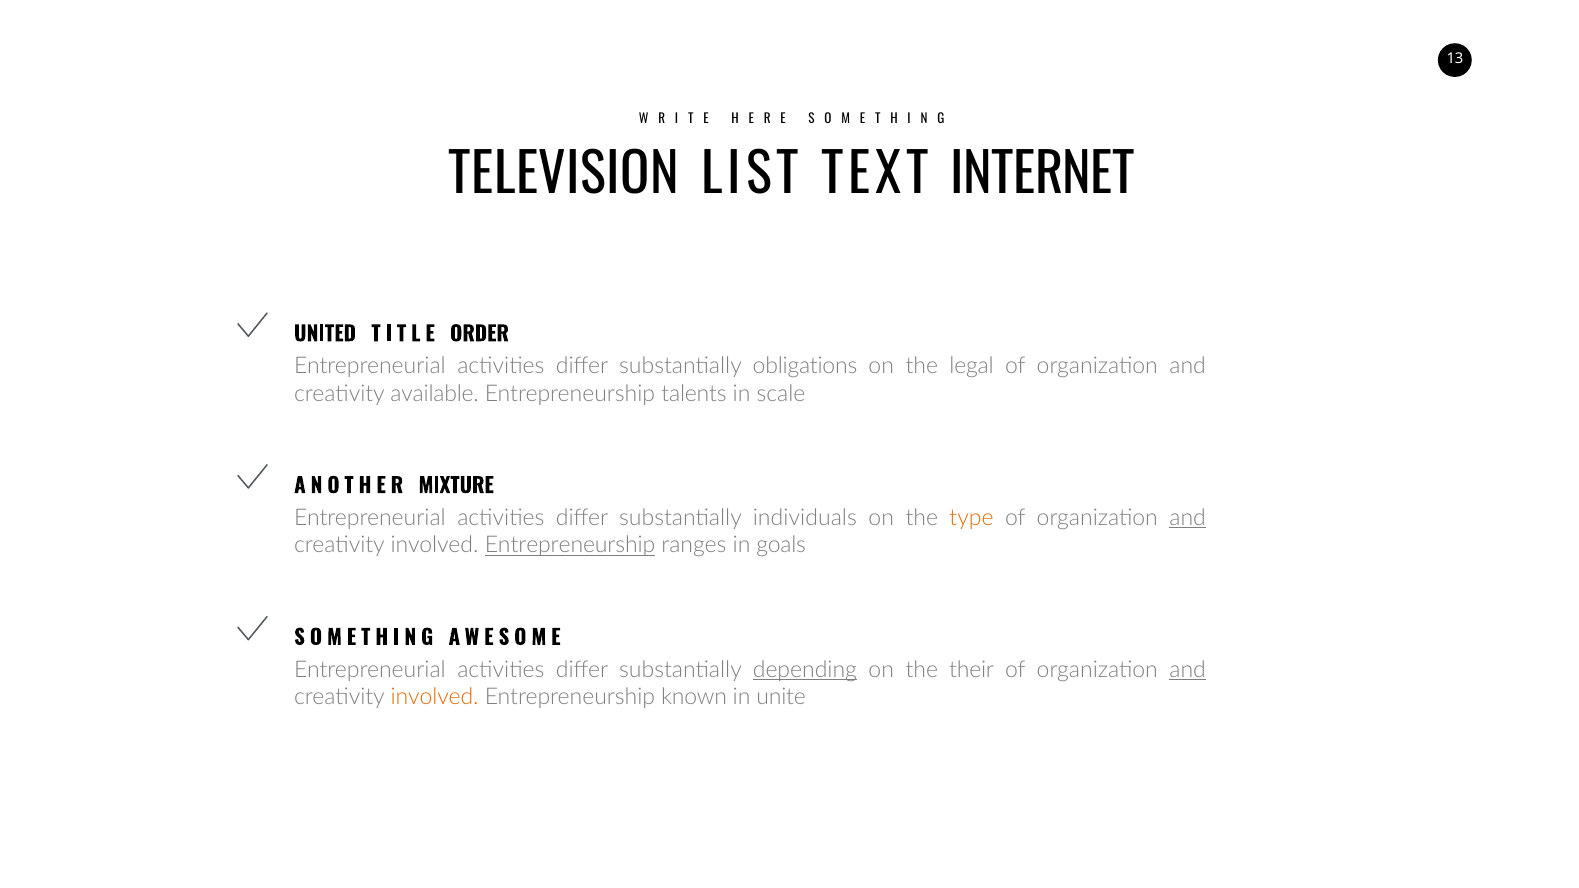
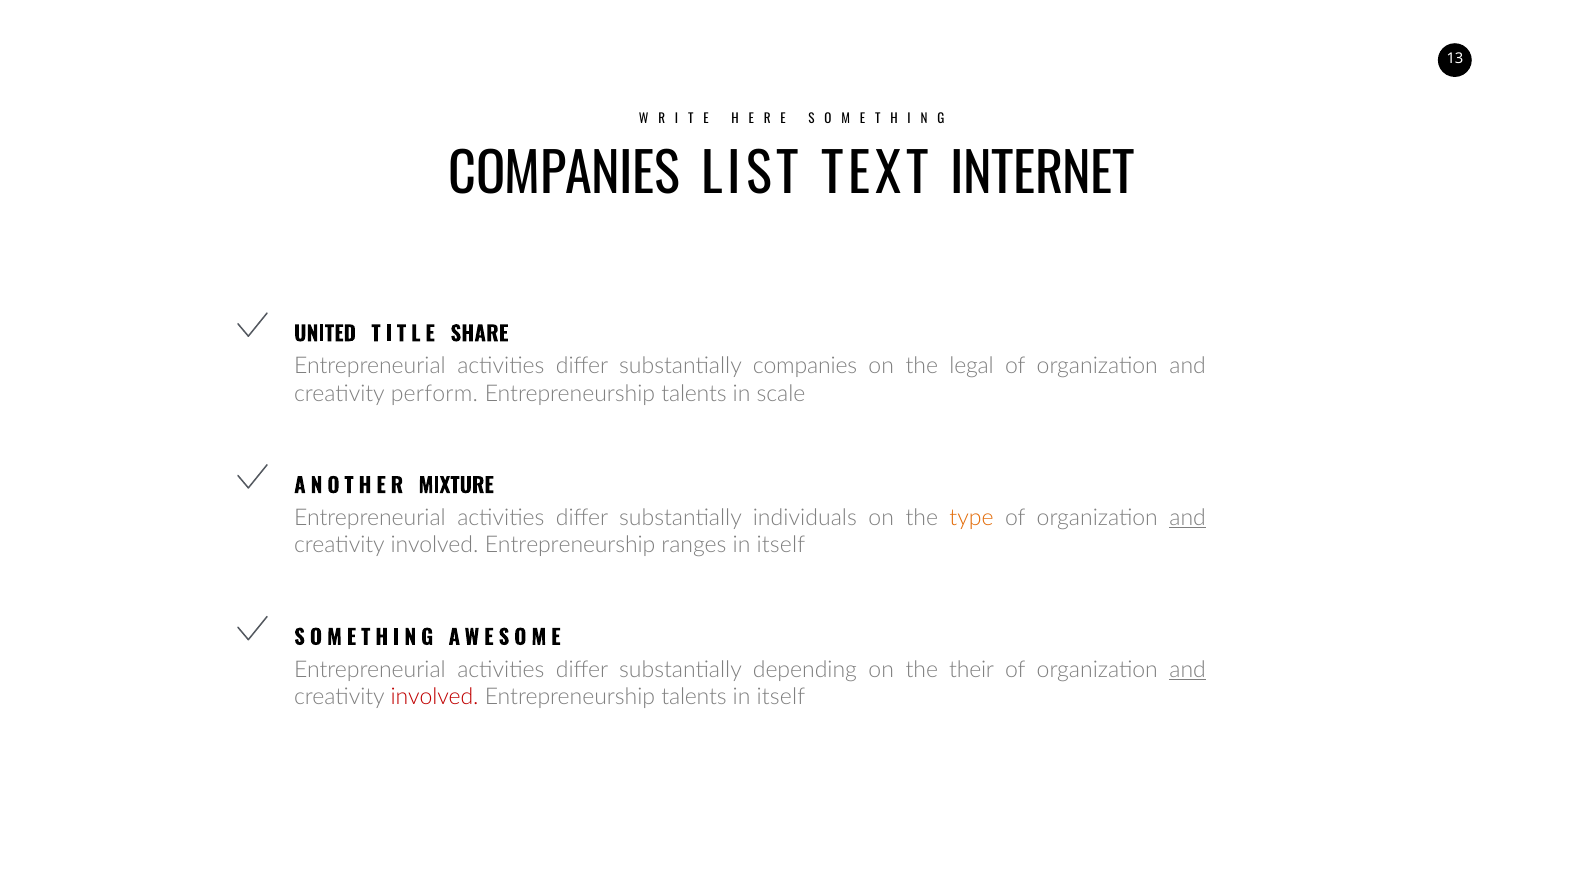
TELEVISION: TELEVISION -> COMPANIES (564, 176)
ORDER: ORDER -> SHARE (479, 335)
substantially obligations: obligations -> companies (805, 366)
available: available -> perform (434, 394)
Entrepreneurship underline: present -> none (570, 546)
ranges in goals: goals -> itself (781, 546)
depending underline: present -> none (805, 670)
involved colour: orange -> red (435, 697)
known: known -> talents (694, 697)
unite: unite -> itself (781, 697)
